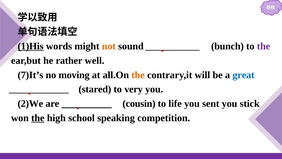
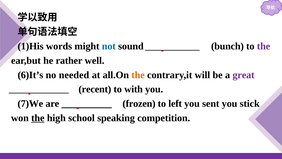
1)His underline: present -> none (31, 46)
not colour: orange -> blue (109, 46)
7)It’s: 7)It’s -> 6)It’s (30, 75)
moving: moving -> needed (74, 75)
great colour: blue -> purple (244, 75)
stared: stared -> recent (95, 89)
very: very -> with (134, 89)
2)We: 2)We -> 7)We (30, 103)
cousin: cousin -> frozen (139, 103)
life: life -> left (175, 103)
